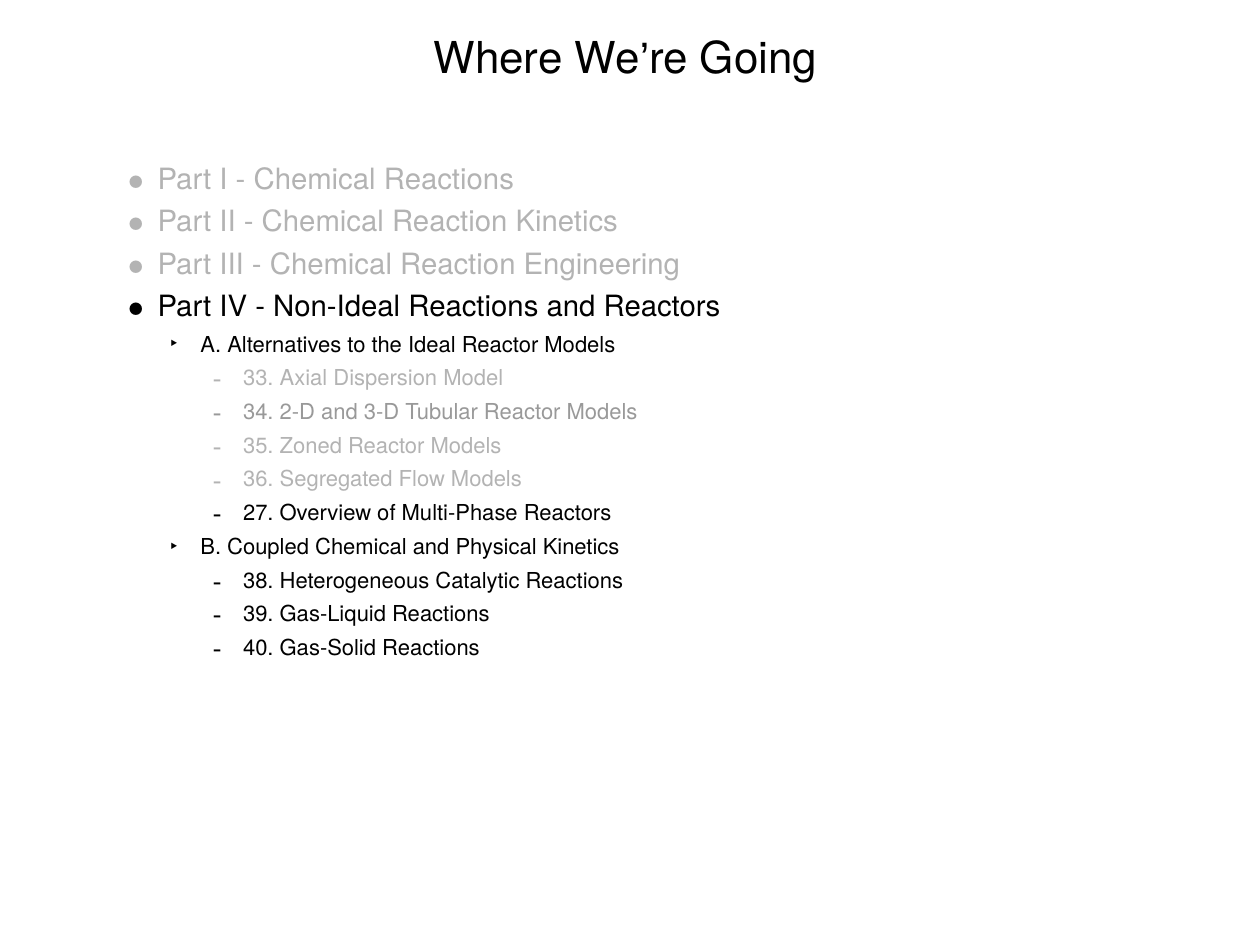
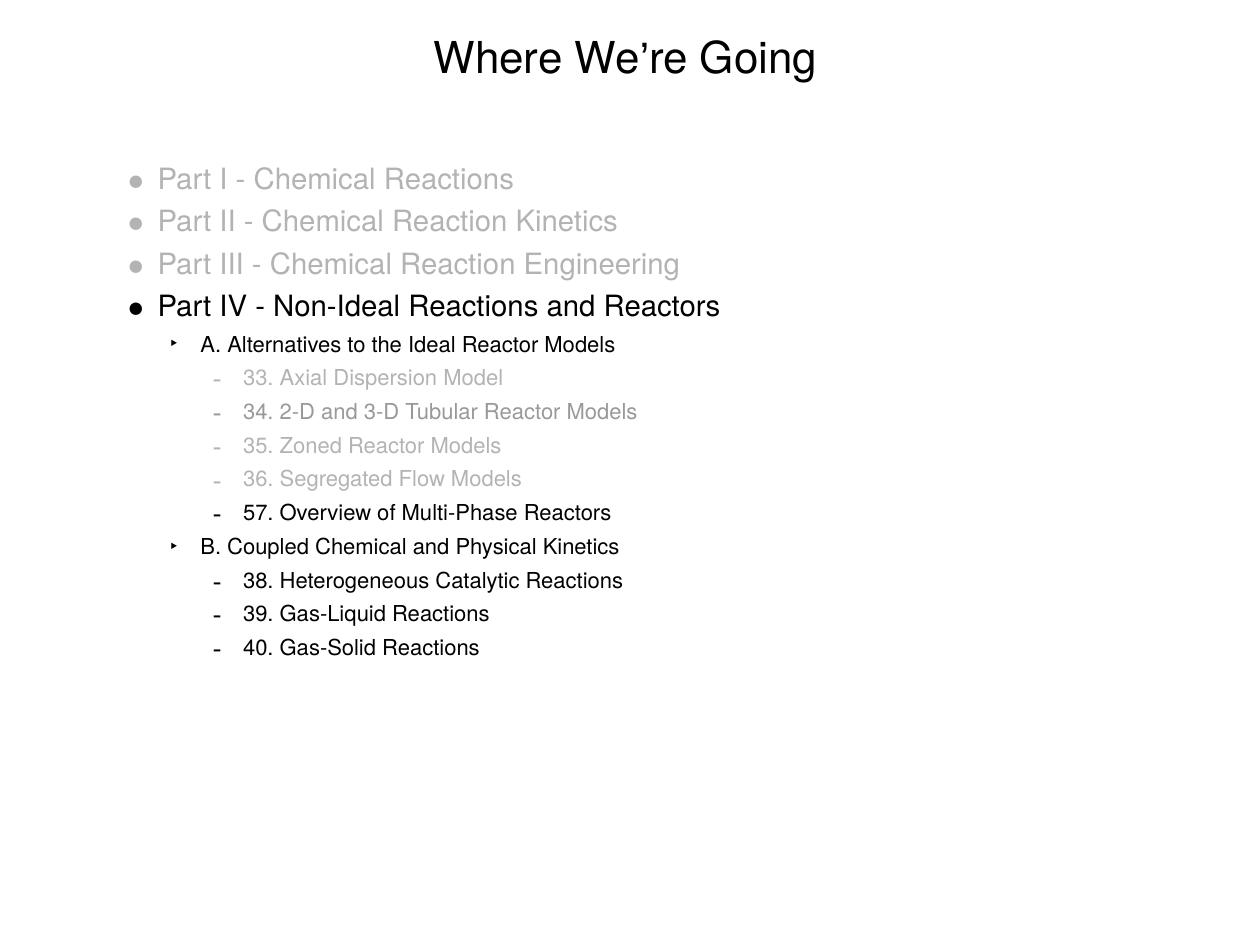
27: 27 -> 57 (258, 514)
